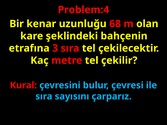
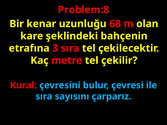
Problem:4: Problem:4 -> Problem:8 (83, 10)
